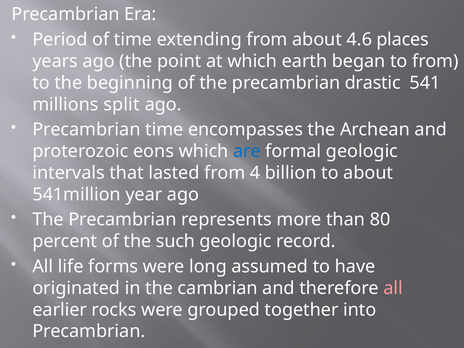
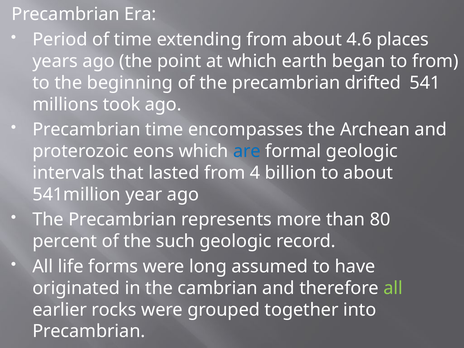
drastic: drastic -> drifted (373, 83)
split: split -> took (122, 104)
all colour: pink -> light green (393, 288)
